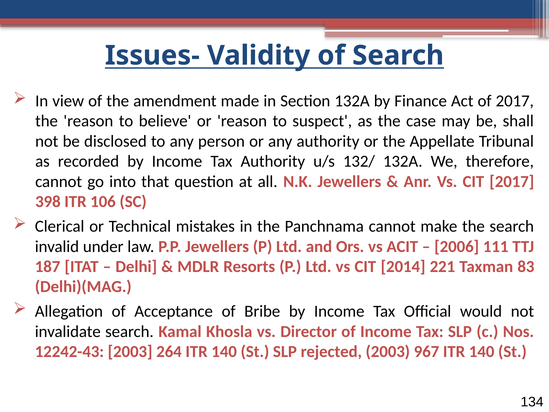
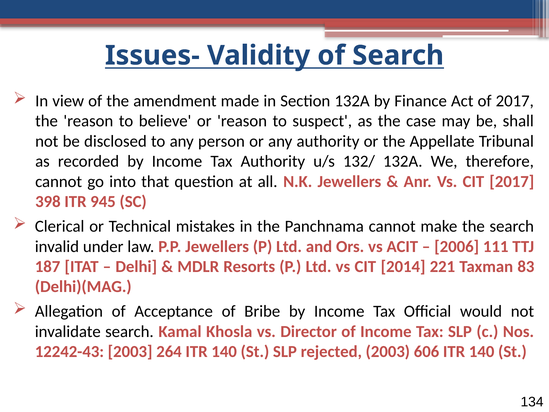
106: 106 -> 945 (103, 201)
967: 967 -> 606 (426, 352)
